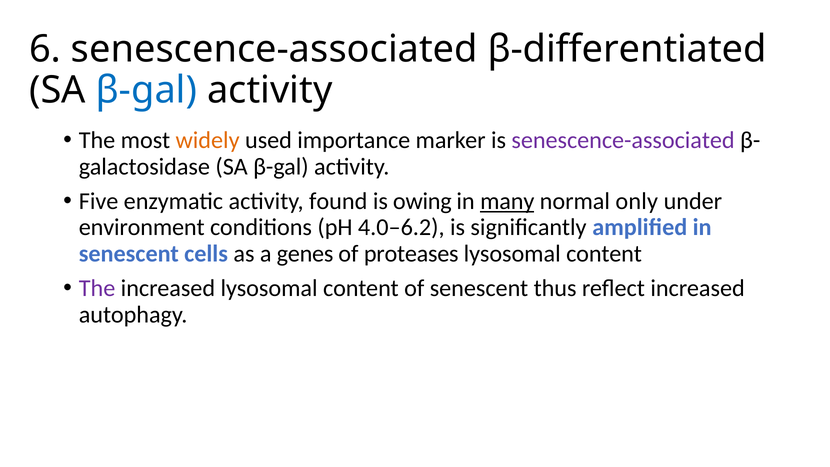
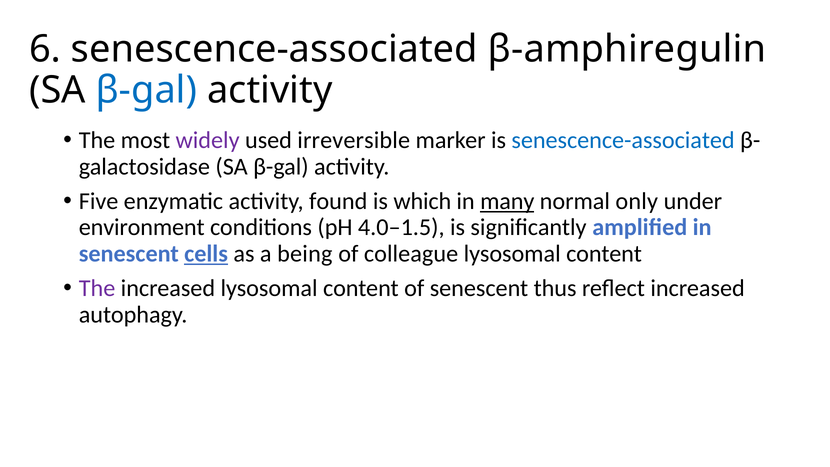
β-differentiated: β-differentiated -> β-amphiregulin (627, 49)
widely colour: orange -> purple (208, 140)
importance: importance -> irreversible (354, 140)
senescence-associated colour: purple -> blue (623, 140)
owing: owing -> which (422, 201)
4.0–6.2: 4.0–6.2 -> 4.0–1.5 (401, 227)
cells underline: none -> present (206, 254)
genes: genes -> being (305, 254)
proteases: proteases -> colleague (411, 254)
